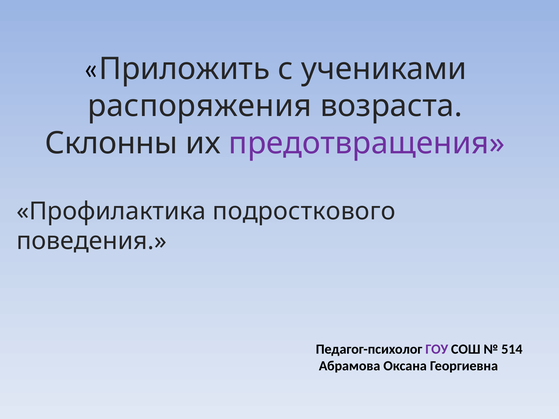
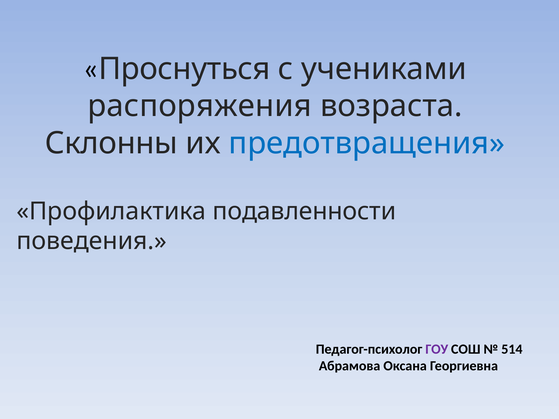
Приложить: Приложить -> Проснуться (184, 69)
предотвращения colour: purple -> blue (367, 143)
подросткового: подросткового -> подавленности (304, 211)
